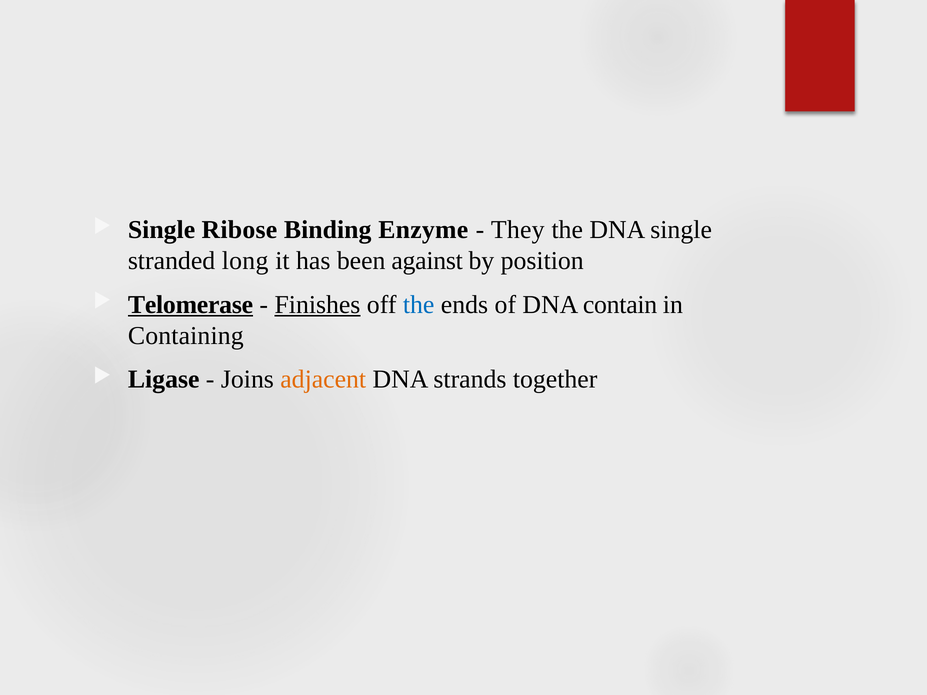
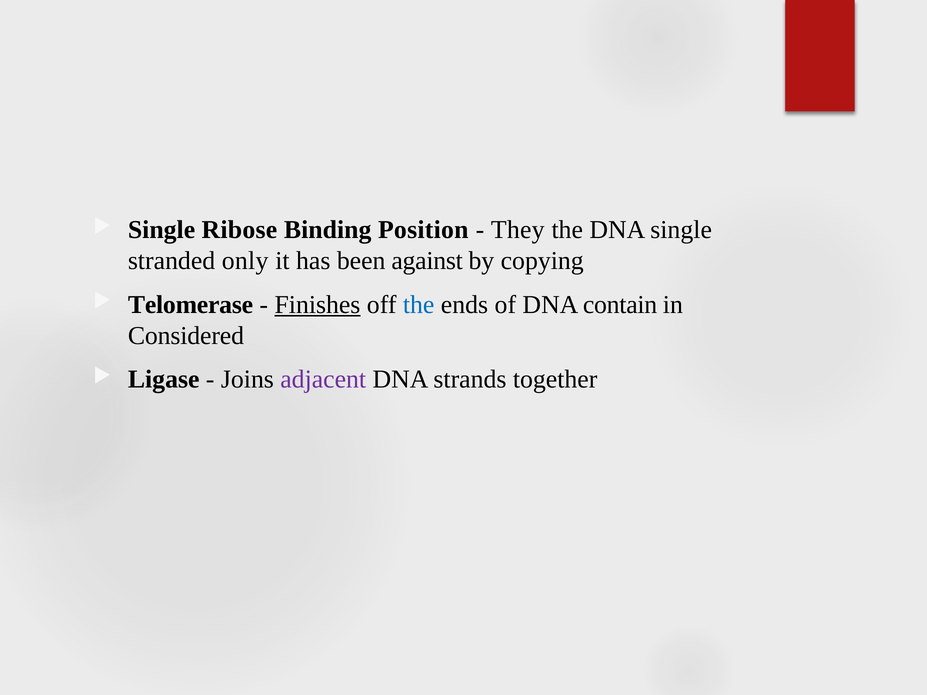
Enzyme: Enzyme -> Position (423, 230)
long: long -> only (245, 261)
position: position -> copying (542, 261)
Telomerase underline: present -> none (191, 305)
Containing: Containing -> Considered (186, 336)
adjacent colour: orange -> purple (323, 380)
